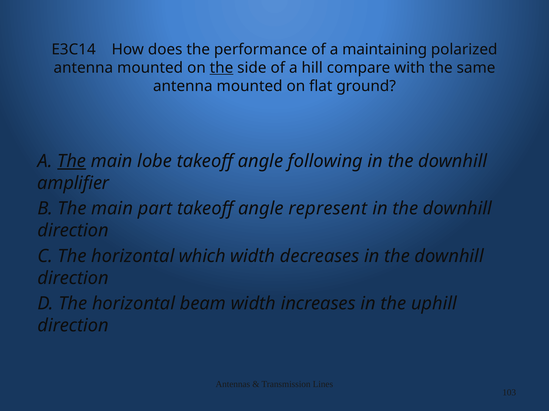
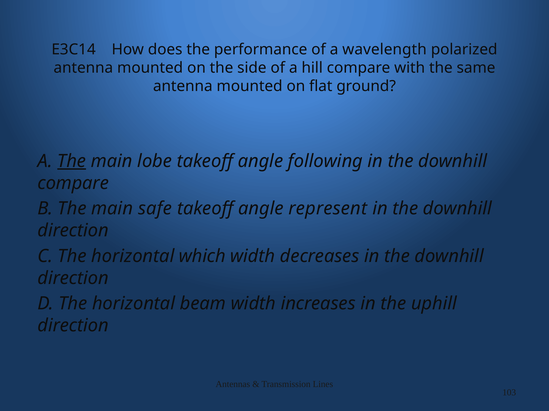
maintaining: maintaining -> wavelength (385, 50)
the underline: present -> none (221, 68)
amplifier: amplifier -> compare (73, 183)
part: part -> safe (155, 209)
